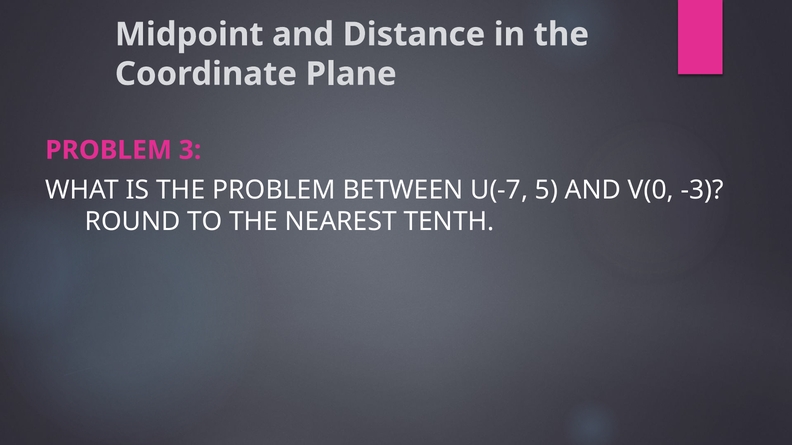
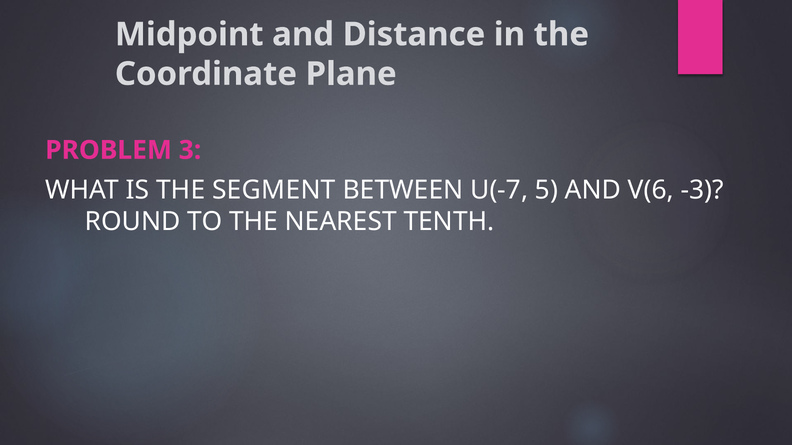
THE PROBLEM: PROBLEM -> SEGMENT (274, 190)
V(0: V(0 -> V(6 (651, 190)
